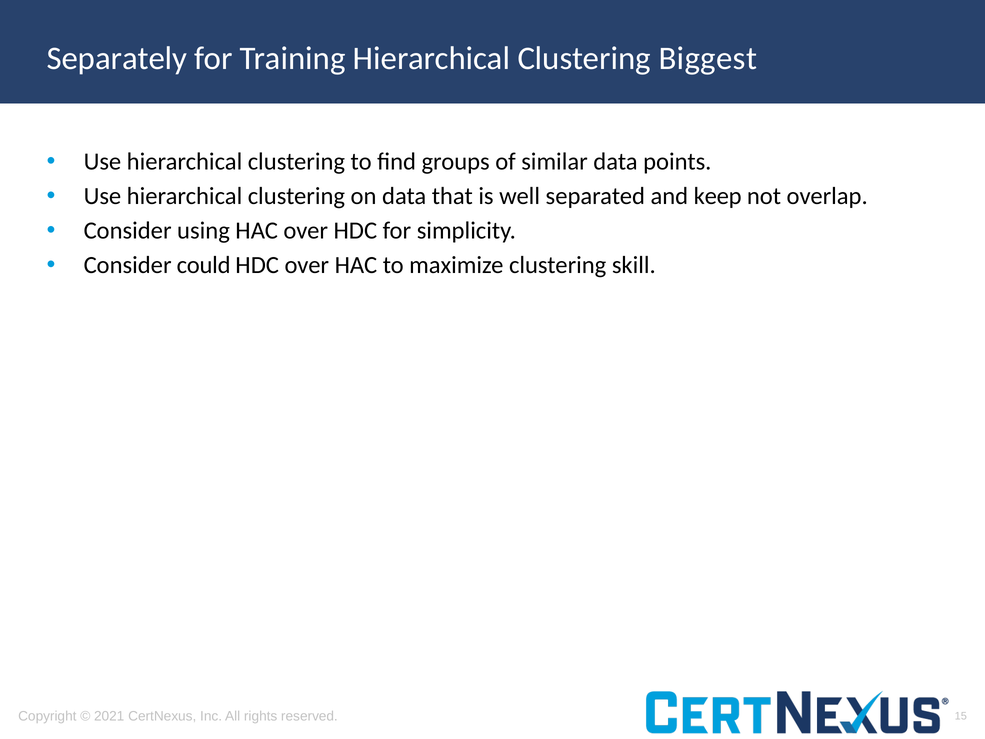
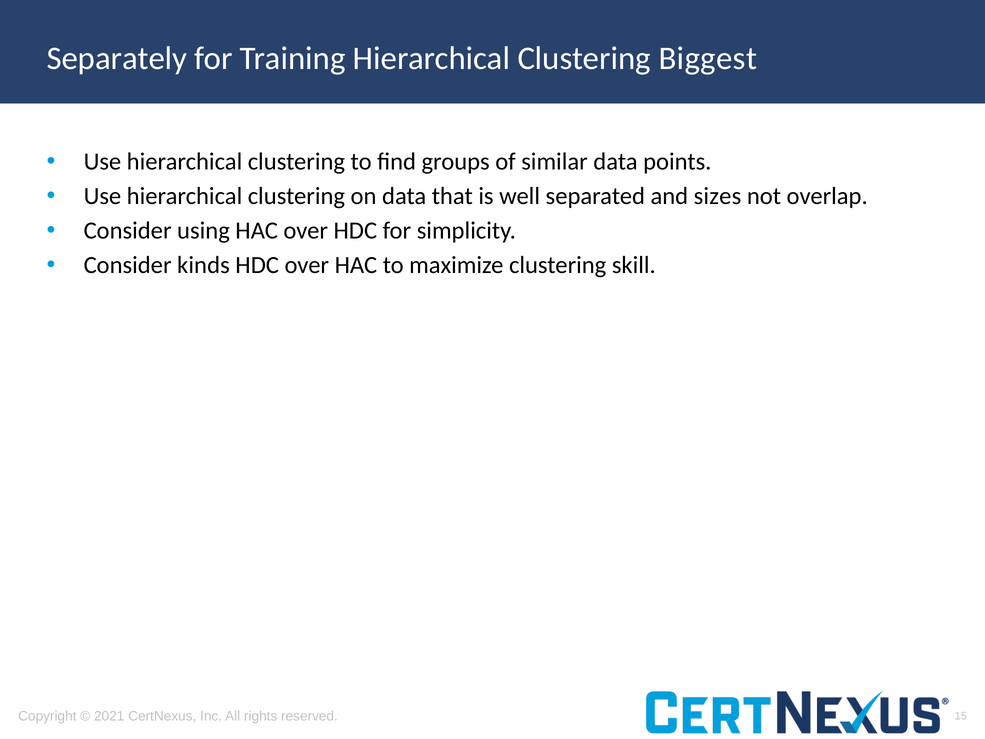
keep: keep -> sizes (717, 196)
could: could -> kinds (203, 265)
